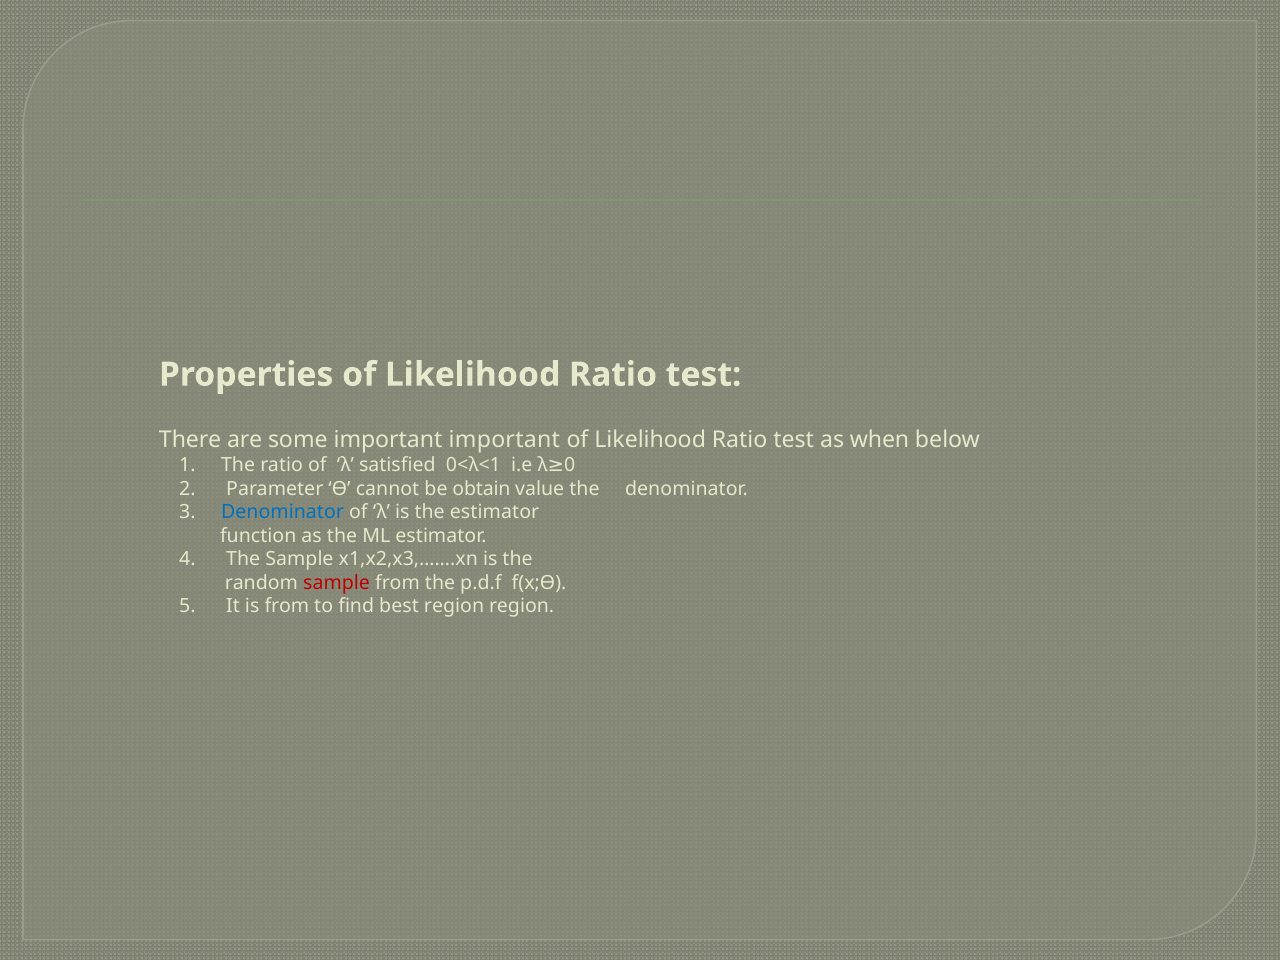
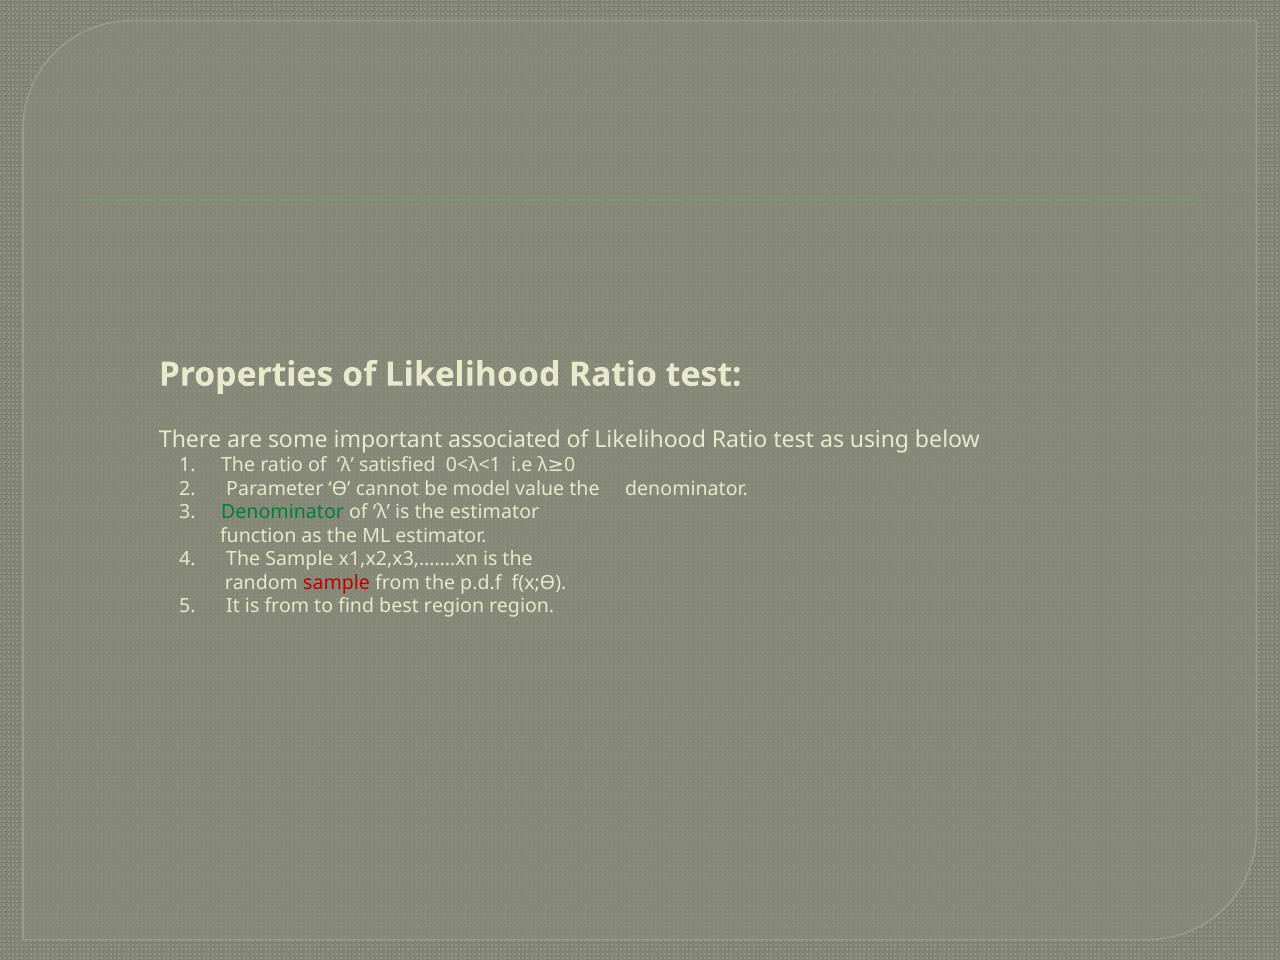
important important: important -> associated (505, 440)
when: when -> using (880, 440)
obtain: obtain -> model (481, 489)
Denominator colour: blue -> green (283, 512)
